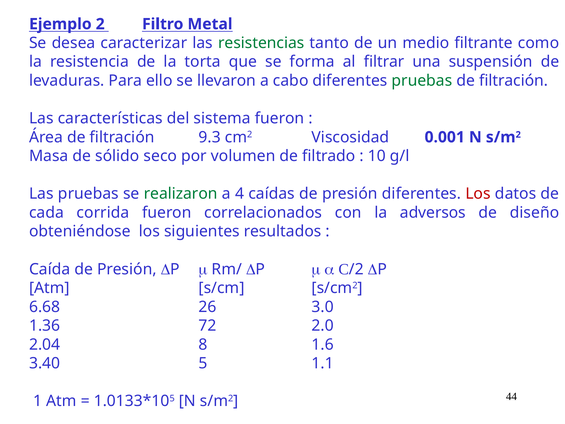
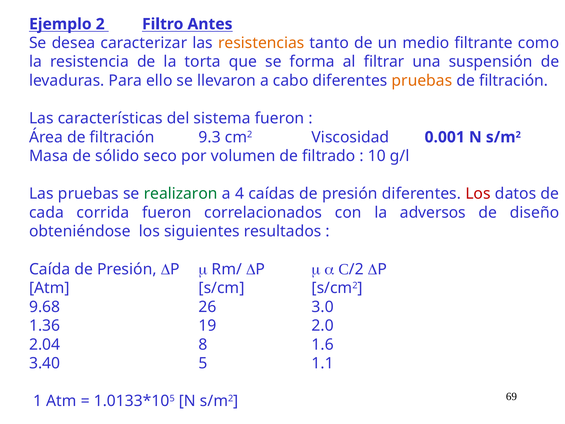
Metal: Metal -> Antes (210, 24)
resistencias colour: green -> orange (261, 43)
pruebas colour: green -> orange (422, 81)
6.68: 6.68 -> 9.68 (45, 307)
72: 72 -> 19 (208, 326)
44: 44 -> 69 (511, 396)
